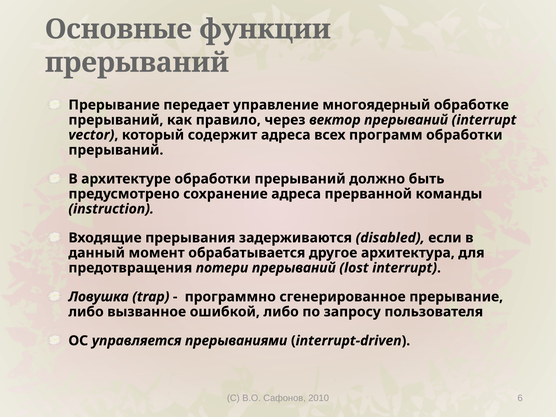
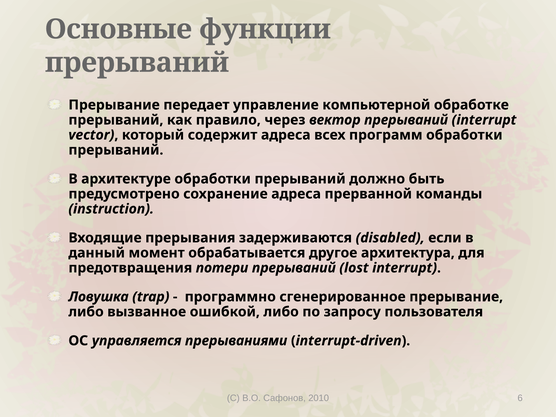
многоядерный: многоядерный -> компьютерной (376, 105)
